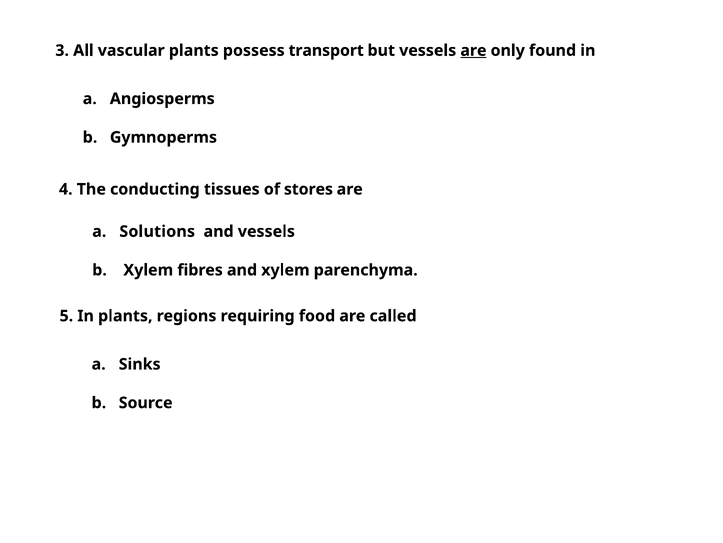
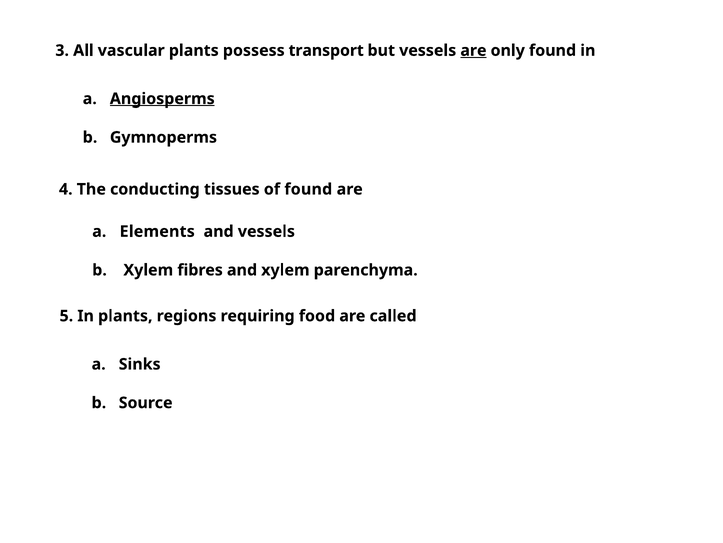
Angiosperms underline: none -> present (162, 99)
of stores: stores -> found (308, 189)
Solutions: Solutions -> Elements (157, 231)
